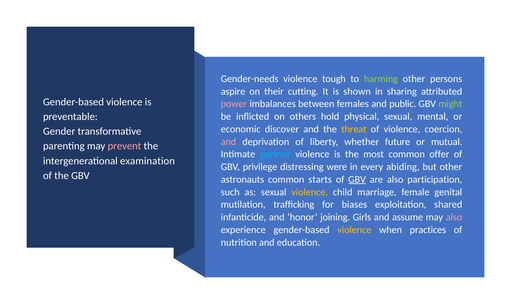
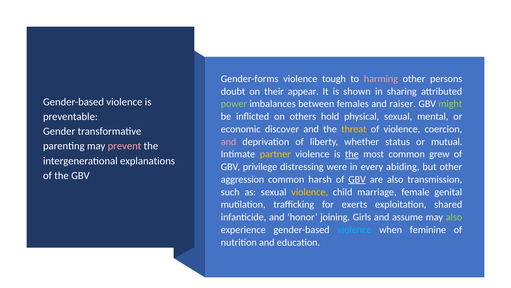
Gender-needs: Gender-needs -> Gender-forms (250, 79)
harming colour: light green -> pink (381, 79)
aspire: aspire -> doubt (233, 91)
cutting: cutting -> appear (303, 91)
power colour: pink -> light green (234, 104)
public: public -> raiser (403, 104)
future: future -> status (398, 141)
partner colour: light blue -> yellow (275, 154)
the underline: none -> present (352, 154)
offer: offer -> grew (439, 154)
examination: examination -> explanations (148, 161)
astronauts: astronauts -> aggression (242, 179)
starts: starts -> harsh (320, 179)
participation: participation -> transmission (435, 179)
biases: biases -> exerts (354, 204)
also colour: pink -> light green (454, 217)
violence colour: yellow -> light blue (354, 229)
practices: practices -> feminine (428, 229)
